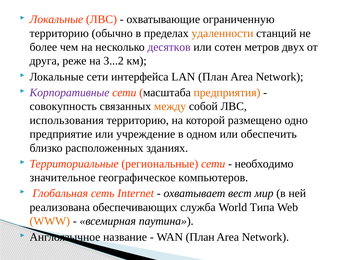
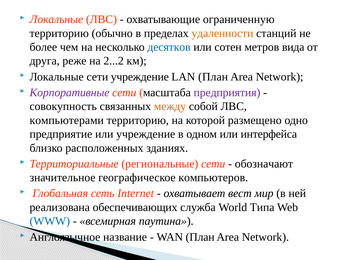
десятков colour: purple -> blue (169, 47)
двух: двух -> вида (293, 47)
3...2: 3...2 -> 2...2 (114, 61)
сети интерфейса: интерфейса -> учреждение (140, 77)
предприятия colour: orange -> purple (227, 93)
использования: использования -> компьютерами (67, 120)
обеспечить: обеспечить -> интерфейса (269, 134)
необходимо: необходимо -> обозначают (264, 164)
WWW colour: orange -> blue (50, 221)
